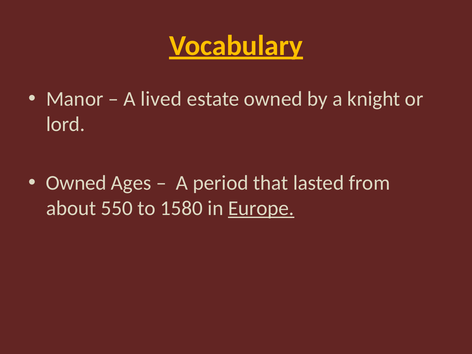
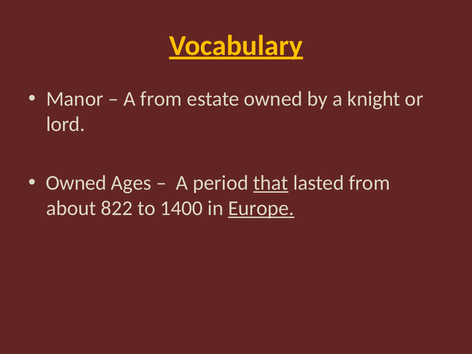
A lived: lived -> from (161, 99)
that underline: none -> present (271, 183)
550: 550 -> 822 (117, 208)
1580: 1580 -> 1400 (181, 208)
